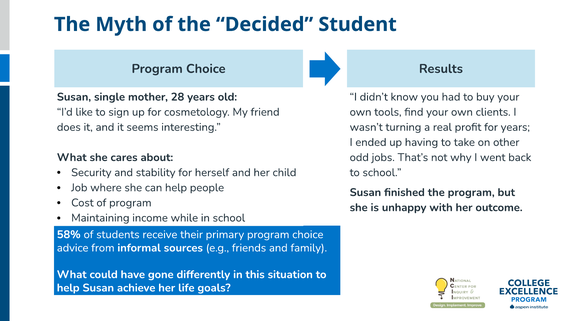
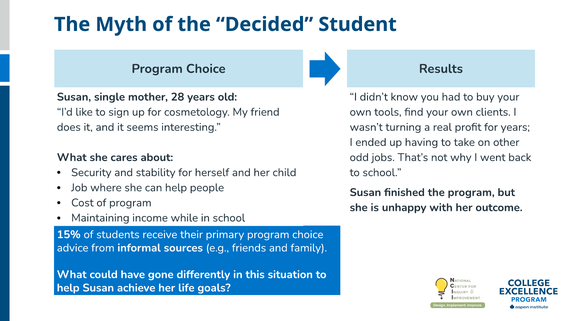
58%: 58% -> 15% (69, 235)
